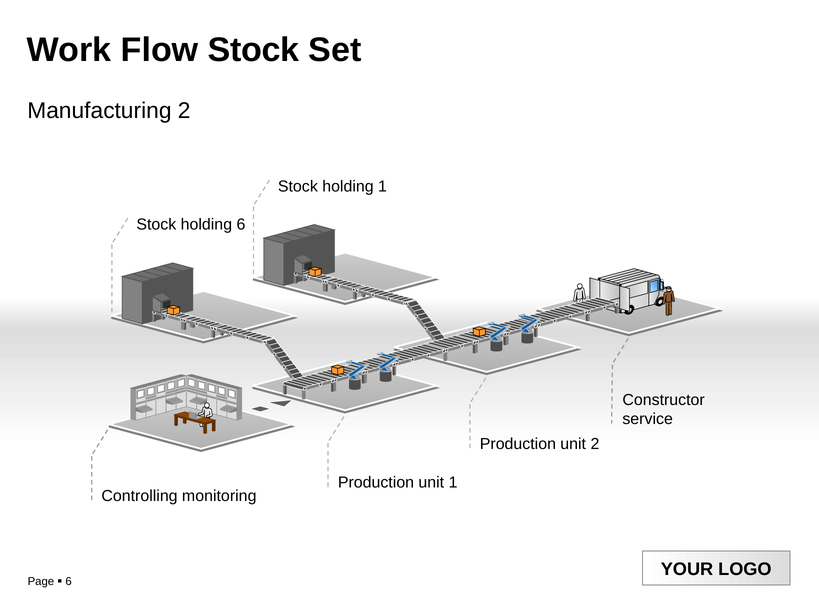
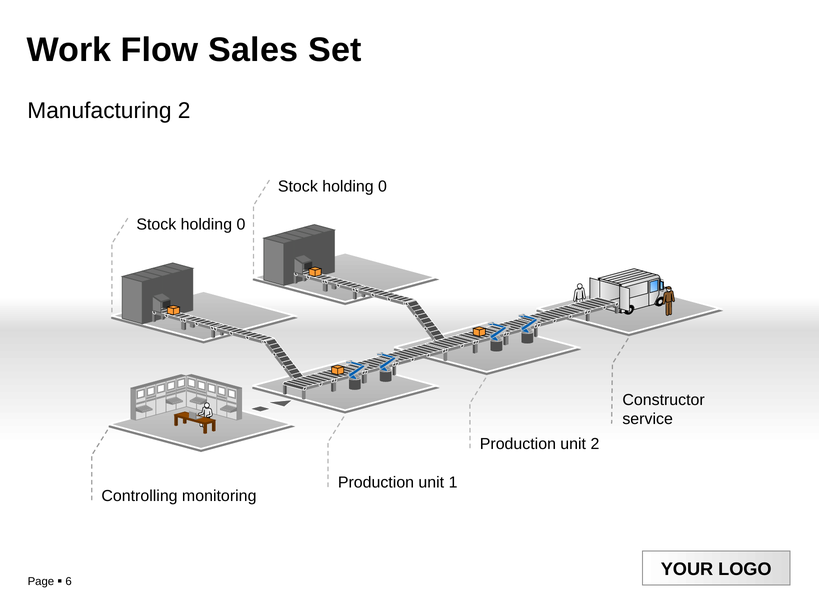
Flow Stock: Stock -> Sales (253, 50)
1: 1 -> 0 (382, 186)
6: 6 -> 0 (241, 224)
